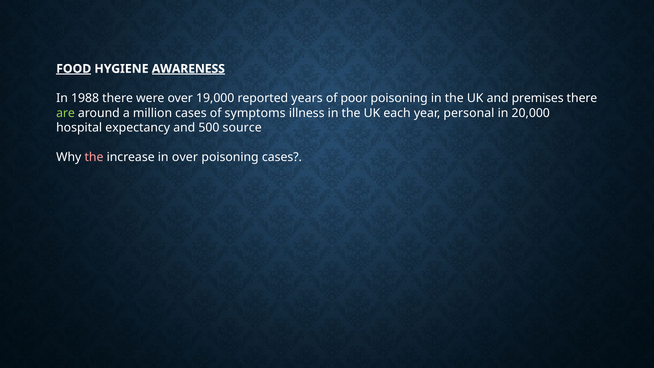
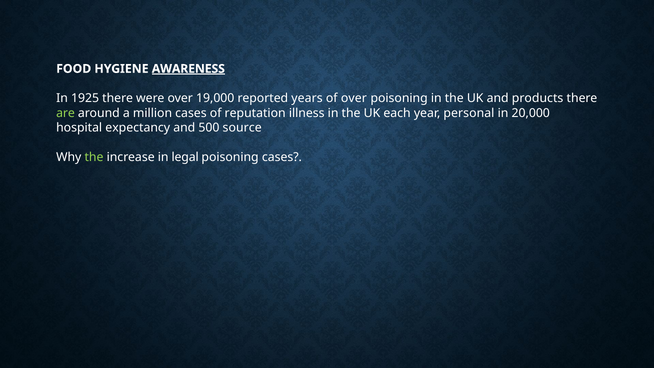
FOOD underline: present -> none (74, 69)
1988: 1988 -> 1925 (85, 98)
of poor: poor -> over (354, 98)
premises: premises -> products (538, 98)
symptoms: symptoms -> reputation (255, 113)
the colour: pink -> light green (94, 157)
in over: over -> legal (185, 157)
